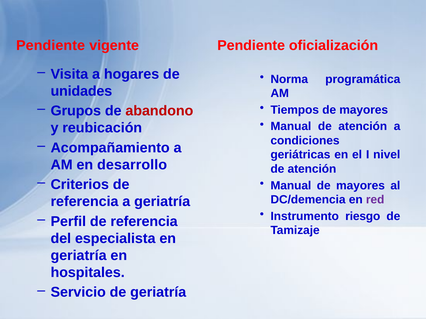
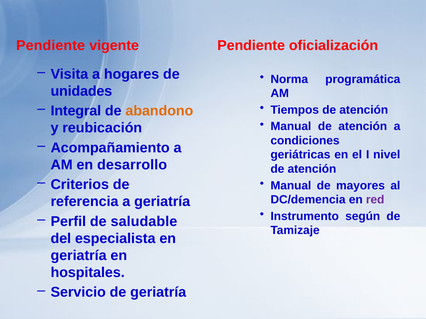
Grupos: Grupos -> Integral (76, 111)
abandono colour: red -> orange (159, 111)
Tiempos de mayores: mayores -> atención (364, 110)
riesgo: riesgo -> según (363, 217)
Perfil de referencia: referencia -> saludable (144, 222)
